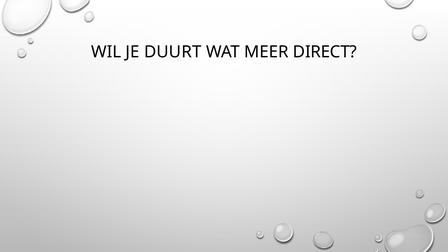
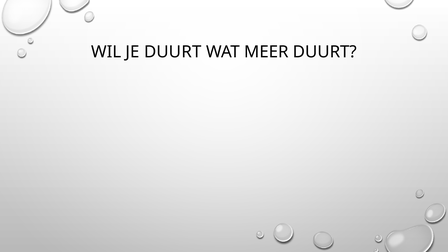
MEER DIRECT: DIRECT -> DUURT (325, 52)
